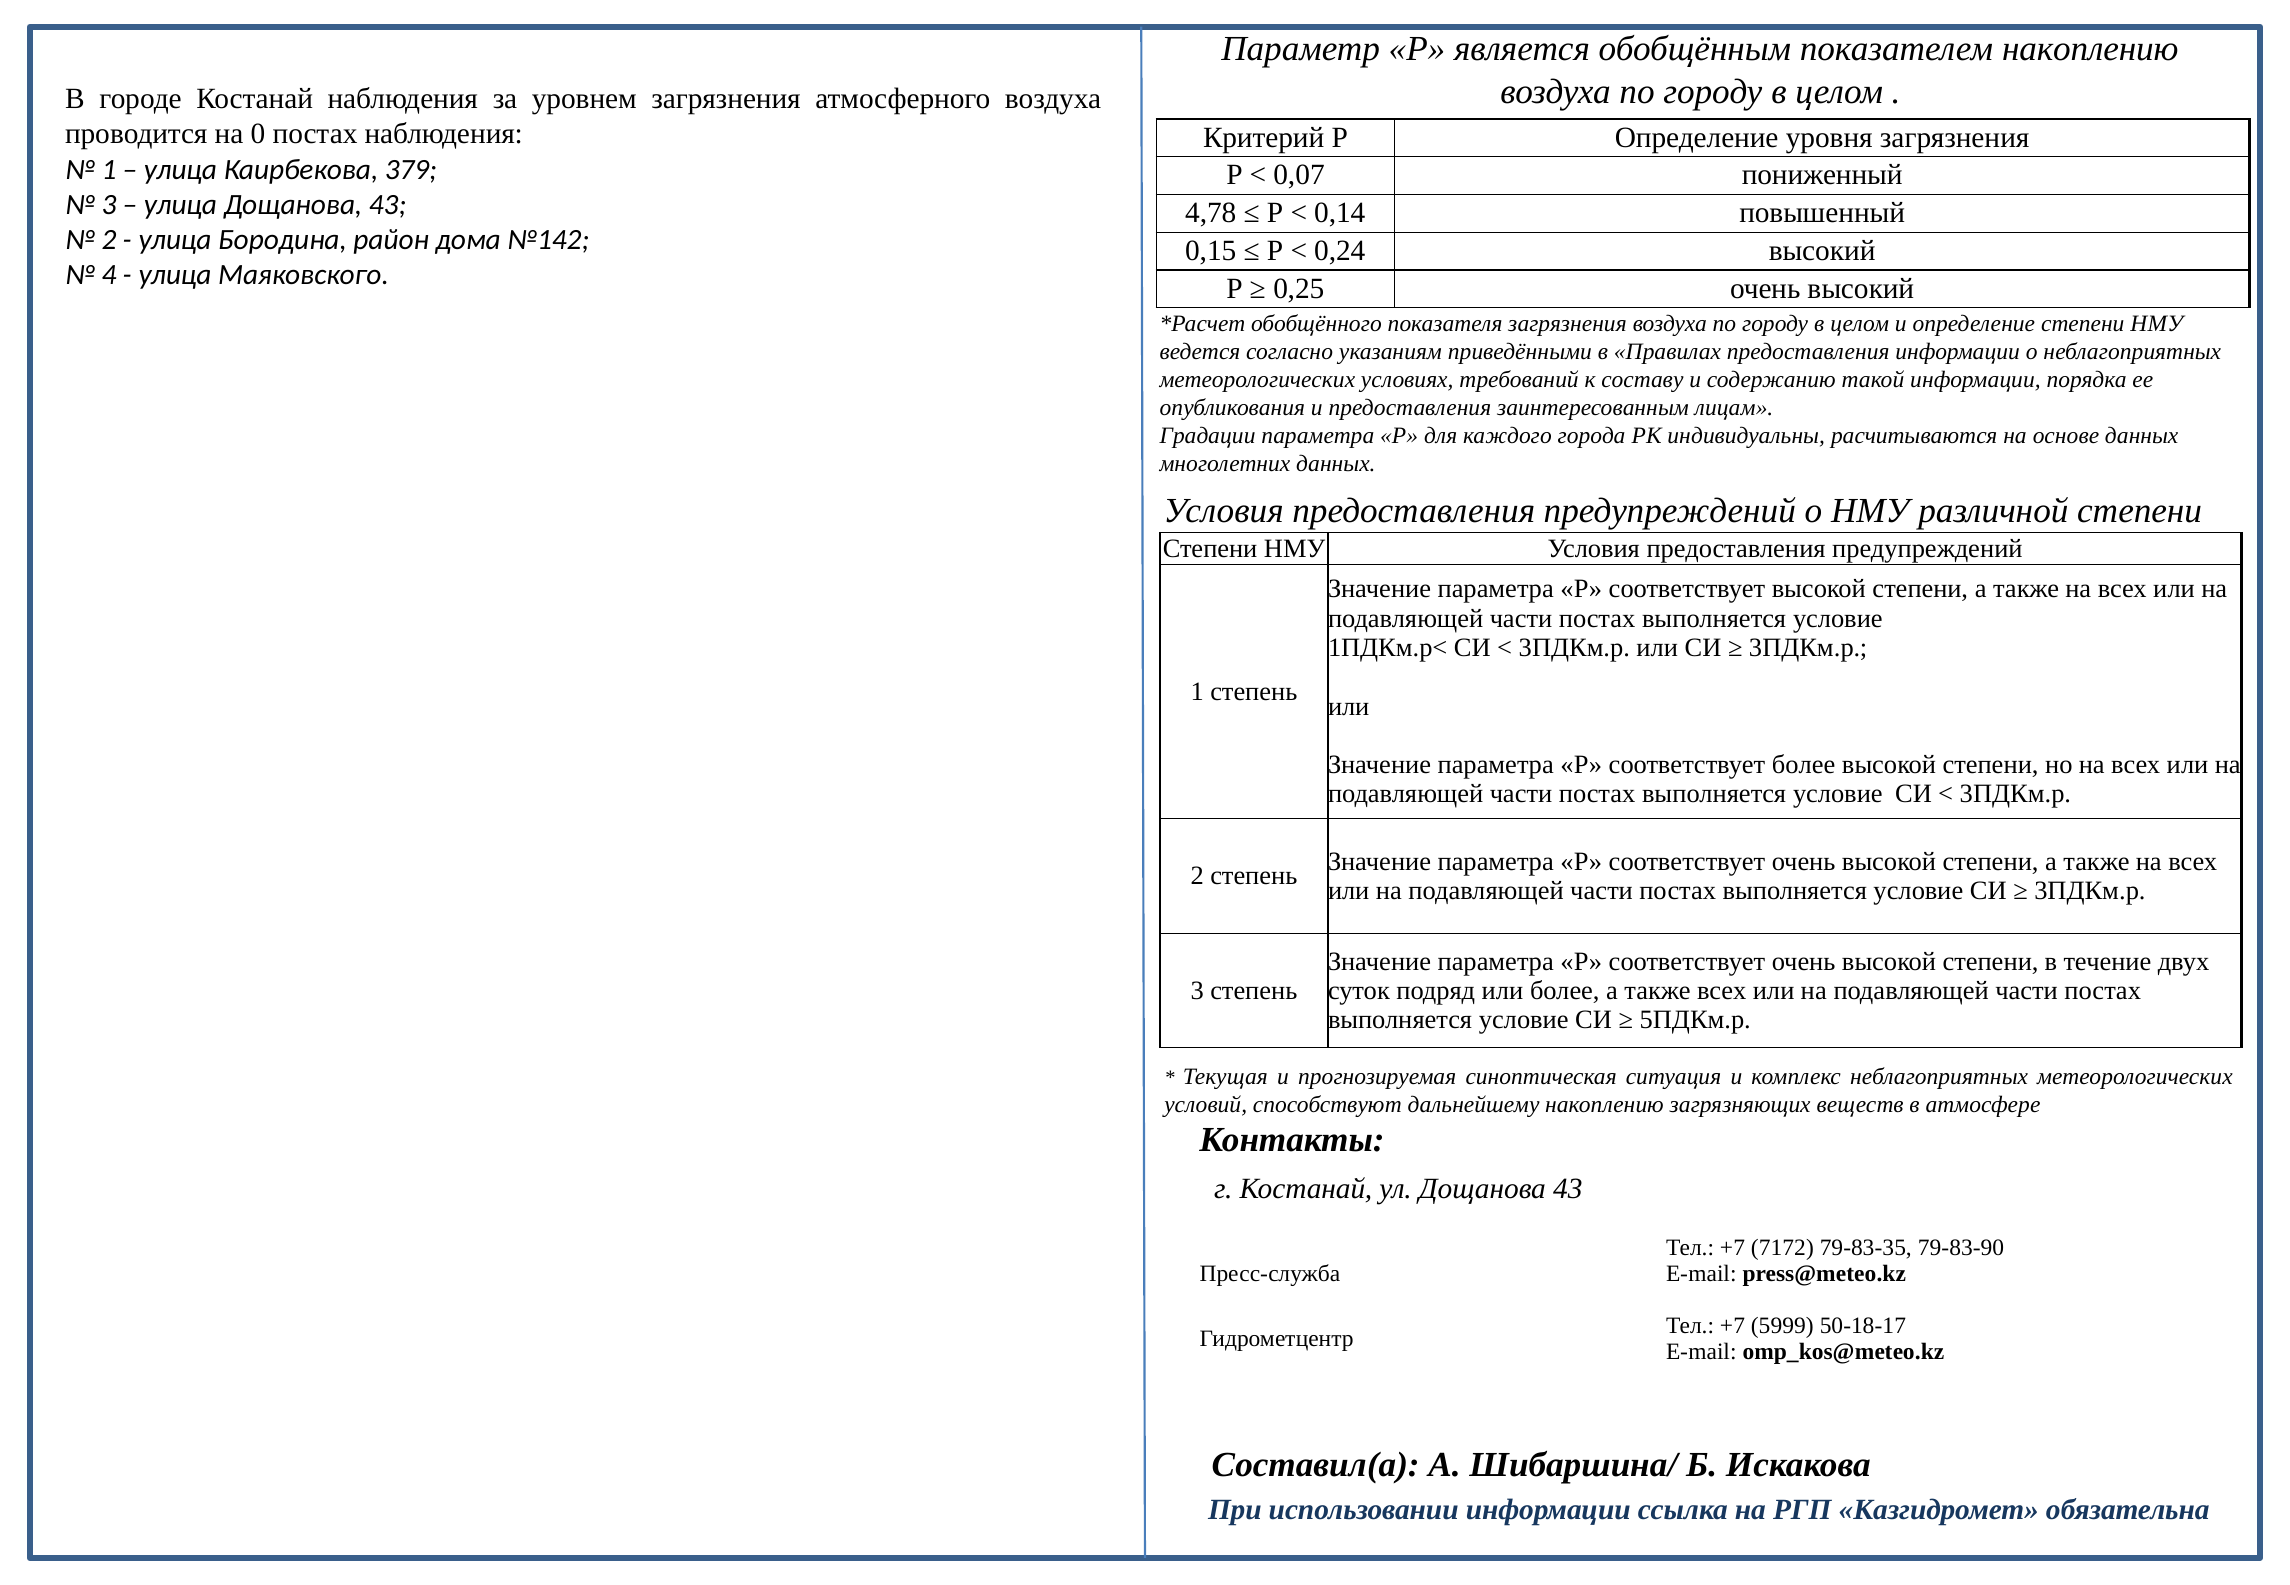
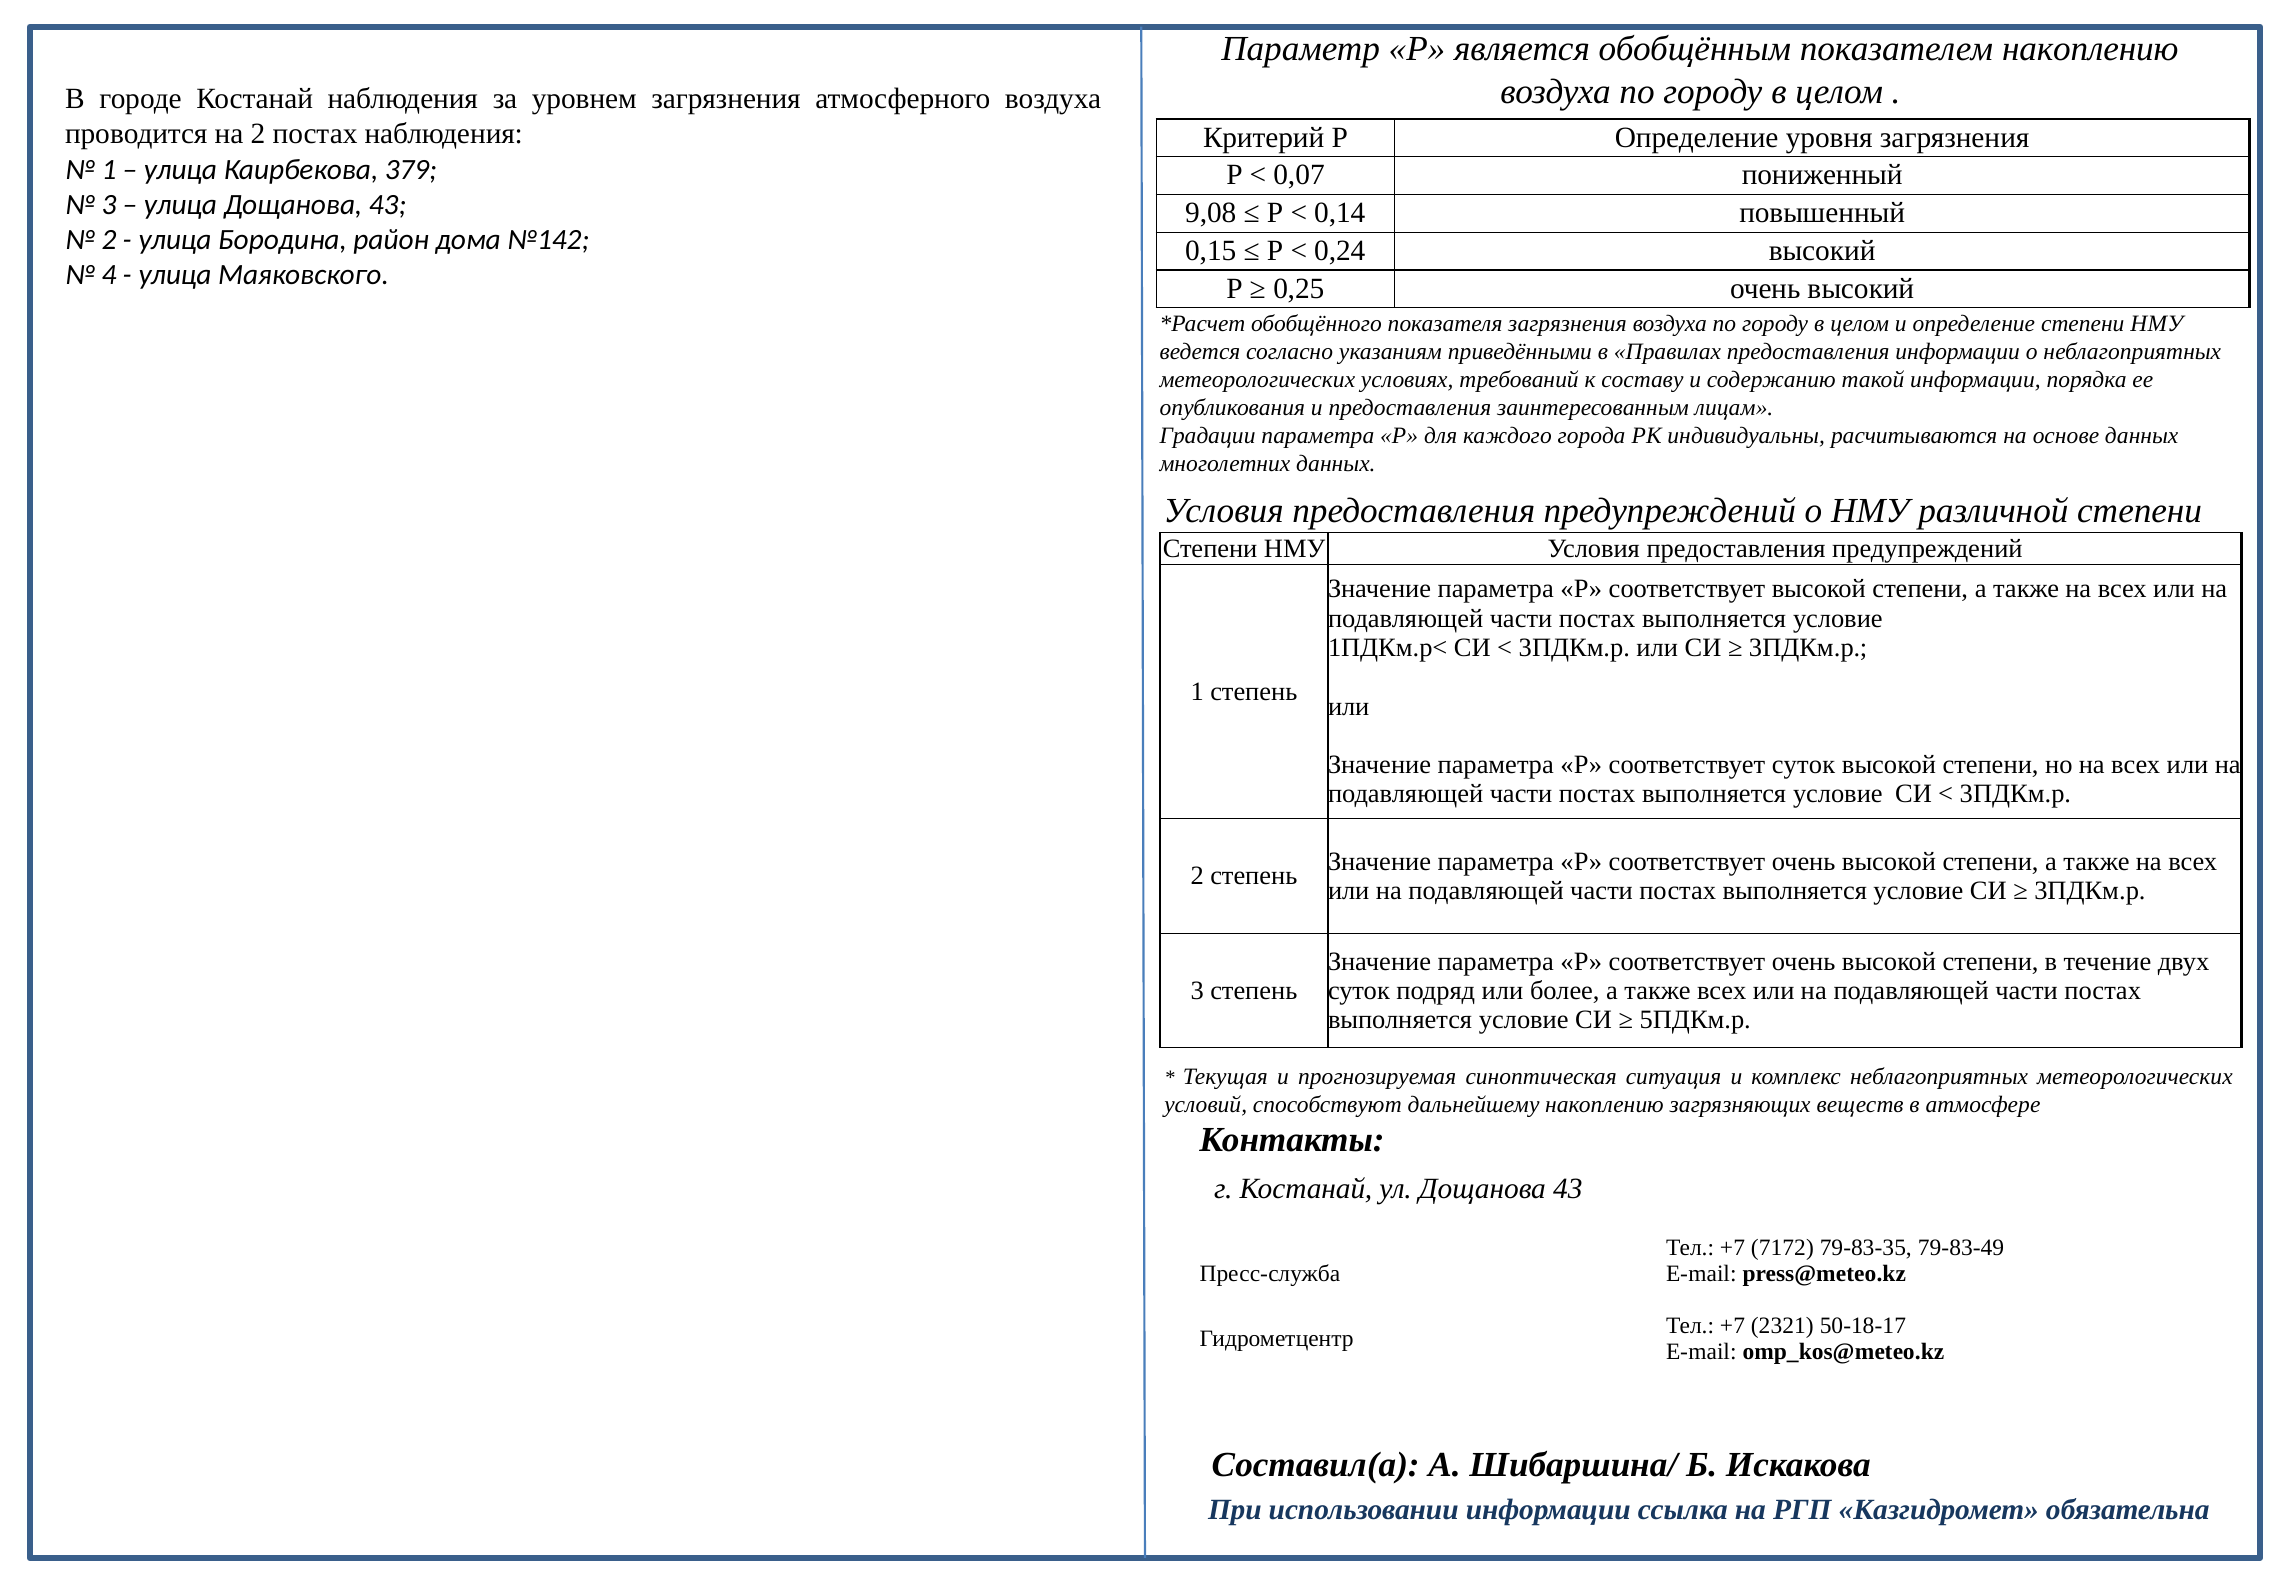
на 0: 0 -> 2 (258, 134)
4,78: 4,78 -> 9,08 (1211, 213)
соответствует более: более -> суток (1803, 765)
79-83-90: 79-83-90 -> 79-83-49 (1961, 1248)
5999: 5999 -> 2321 (1782, 1326)
